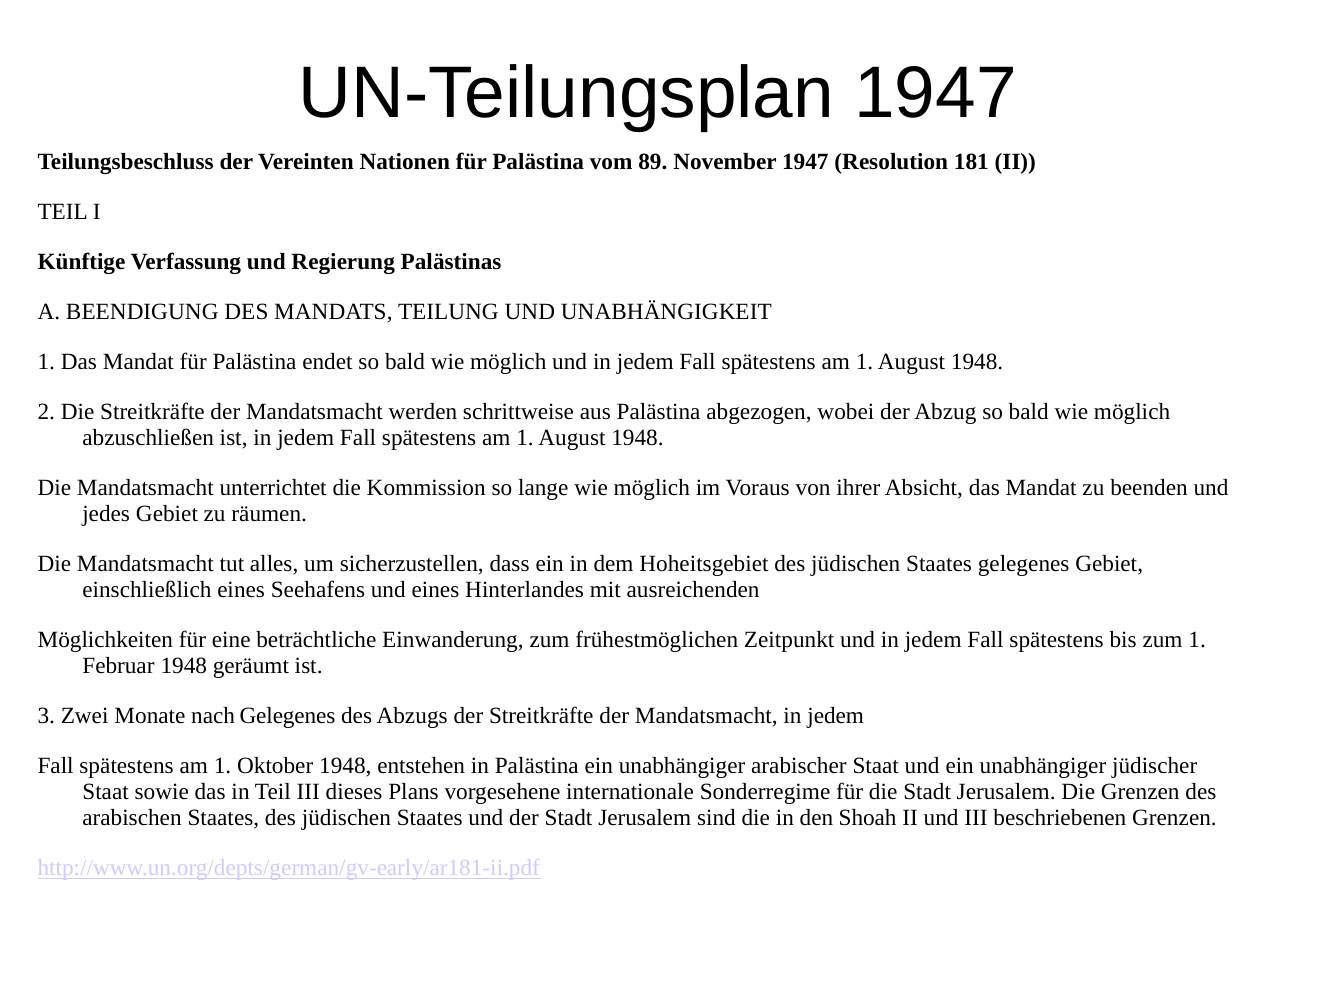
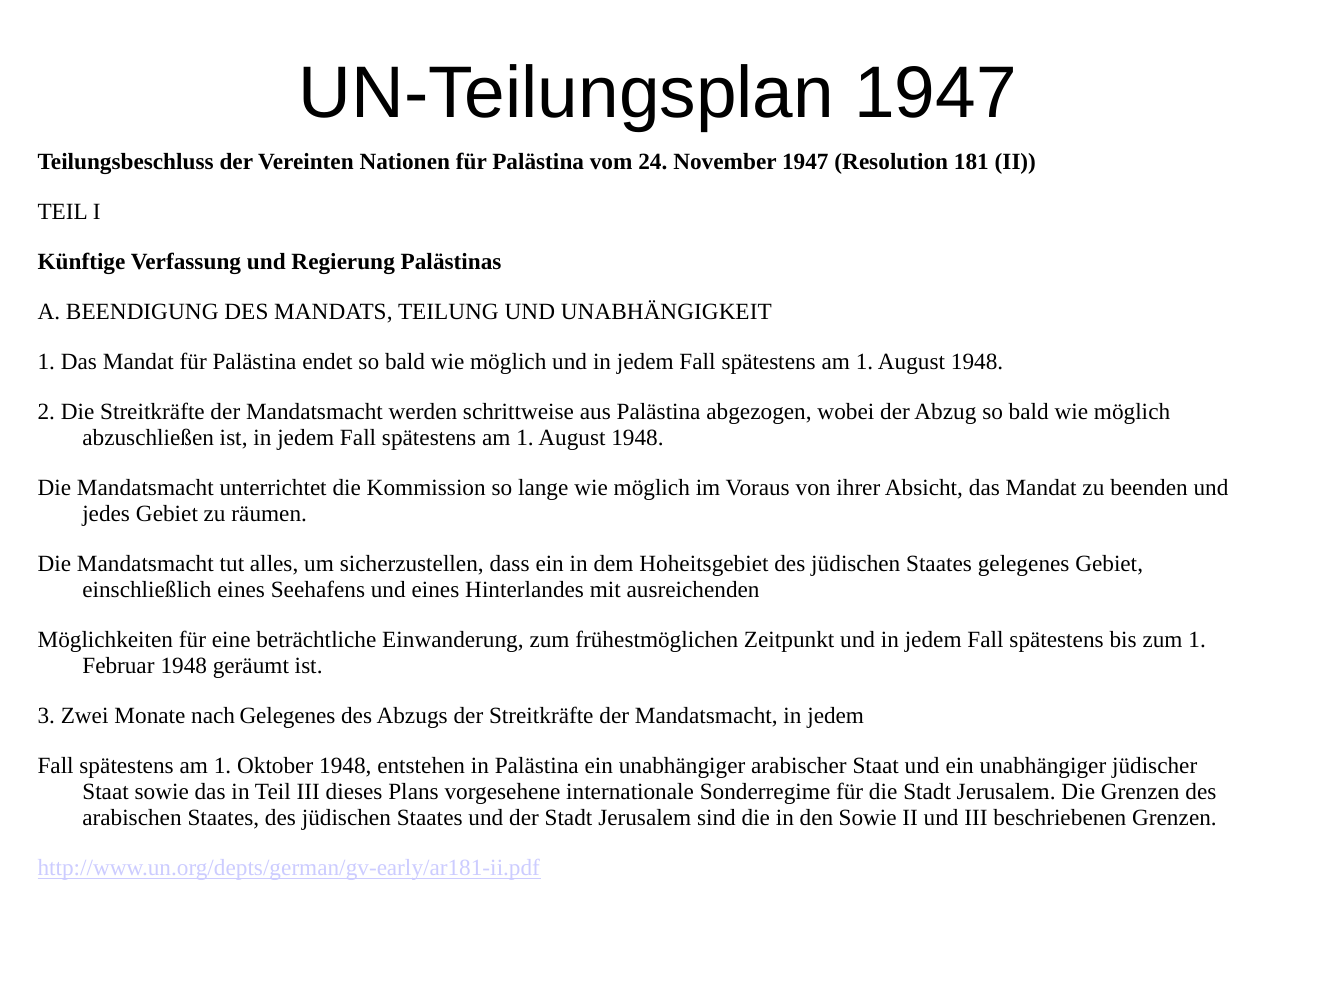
89: 89 -> 24 (653, 162)
den Shoah: Shoah -> Sowie (868, 818)
